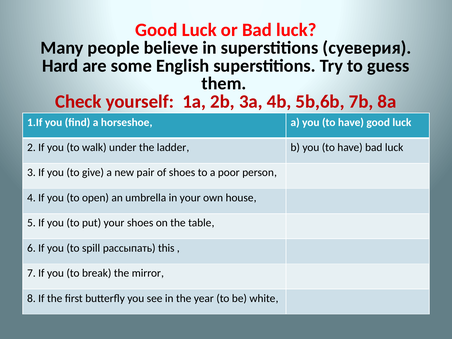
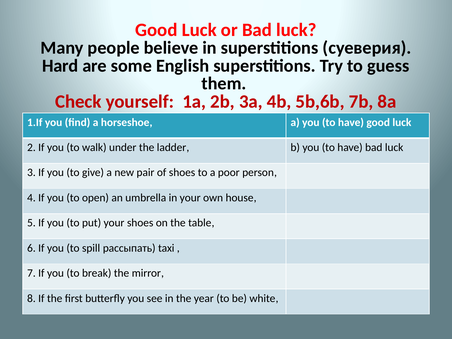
this: this -> taxi (166, 248)
